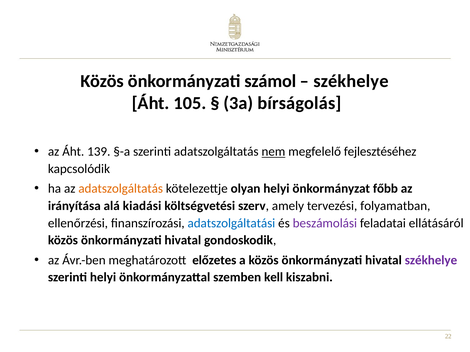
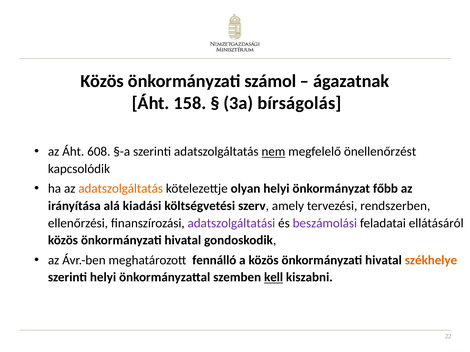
székhelye: székhelye -> ágazatnak (351, 81)
105: 105 -> 158 (190, 103)
139: 139 -> 608 (99, 152)
fejlesztéséhez: fejlesztéséhez -> önellenőrzést (380, 152)
folyamatban: folyamatban -> rendszerben (395, 206)
adatszolgáltatási colour: blue -> purple (231, 223)
előzetes: előzetes -> fennálló (214, 260)
székhelye colour: purple -> orange (431, 260)
kell underline: none -> present (274, 278)
